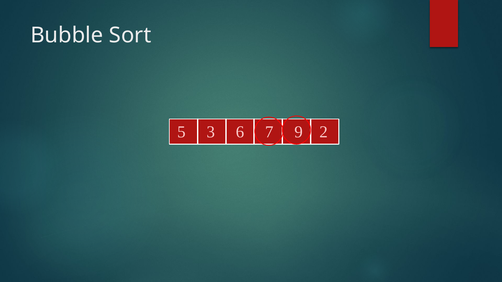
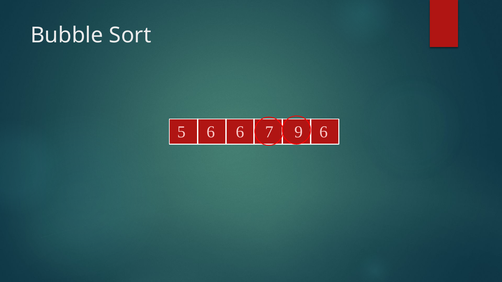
5 3: 3 -> 6 (211, 132)
9 2: 2 -> 6 (324, 132)
